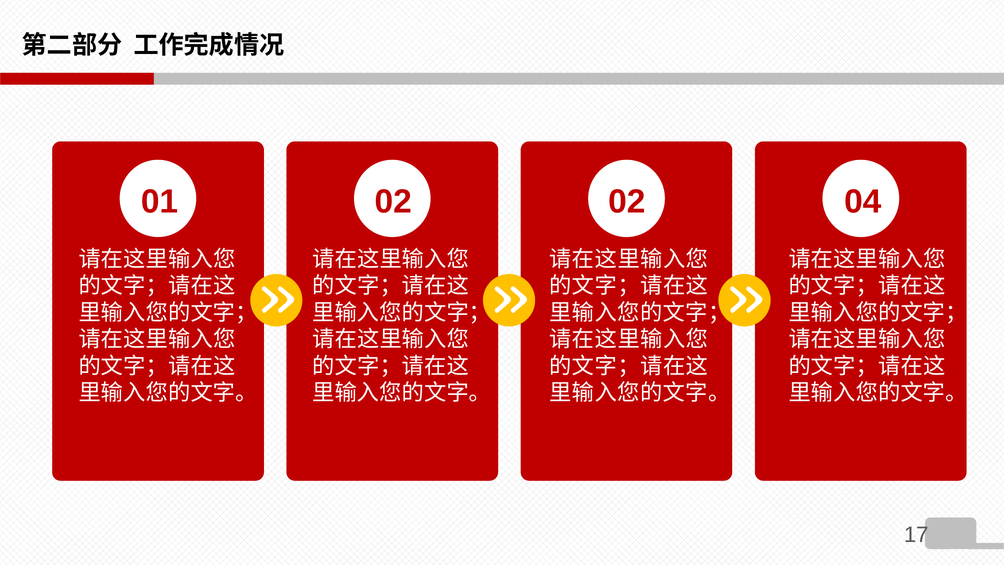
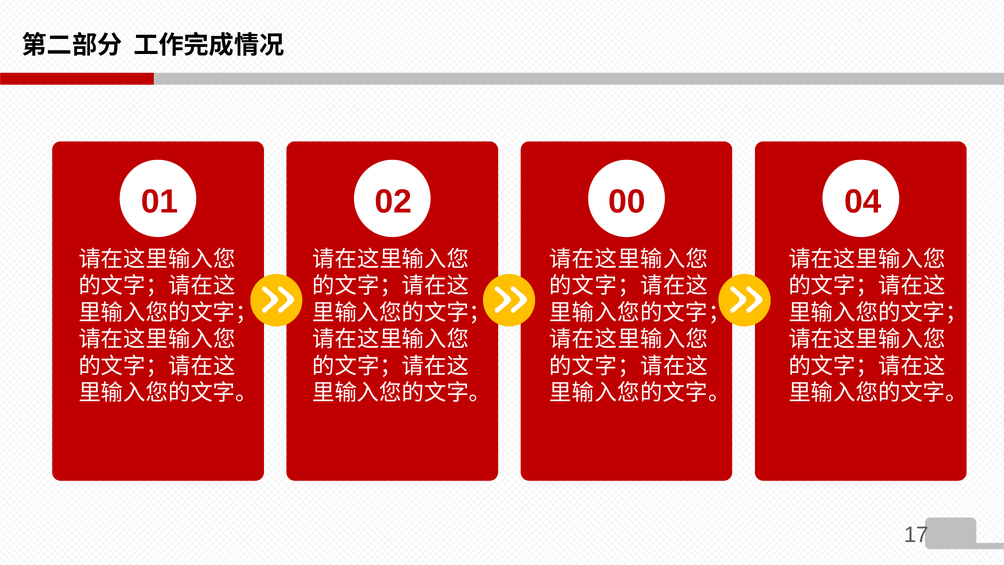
02 02: 02 -> 00 (627, 202)
